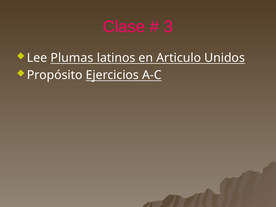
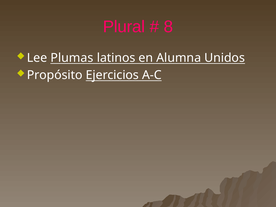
Clase: Clase -> Plural (124, 27)
3: 3 -> 8 (168, 27)
Articulo: Articulo -> Alumna (179, 58)
